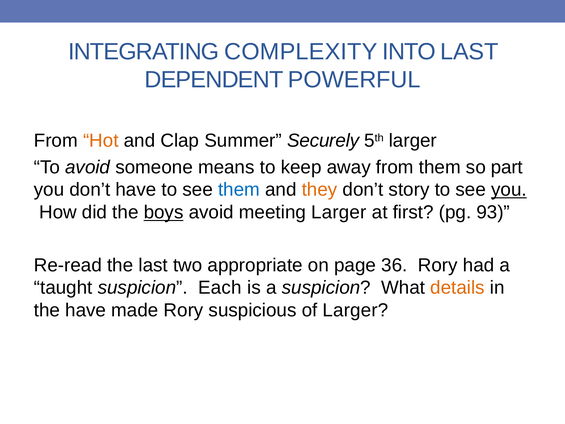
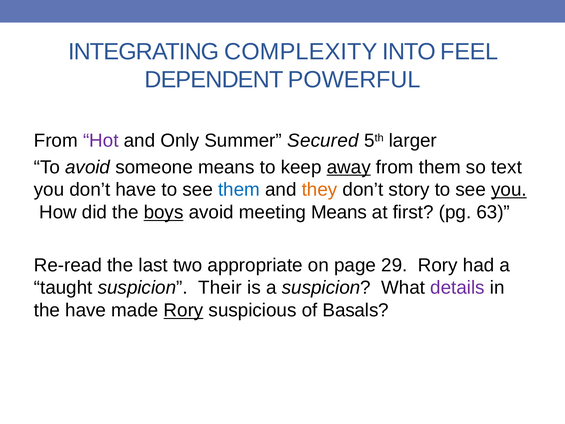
INTO LAST: LAST -> FEEL (469, 52)
Hot colour: orange -> purple (101, 141)
Clap: Clap -> Only (180, 141)
Securely: Securely -> Secured (323, 141)
away underline: none -> present (349, 167)
part: part -> text (507, 167)
meeting Larger: Larger -> Means (339, 212)
93: 93 -> 63 (493, 212)
36: 36 -> 29 (394, 265)
Each: Each -> Their (220, 288)
details colour: orange -> purple (458, 288)
Rory underline: none -> present (183, 310)
of Larger: Larger -> Basals (356, 310)
